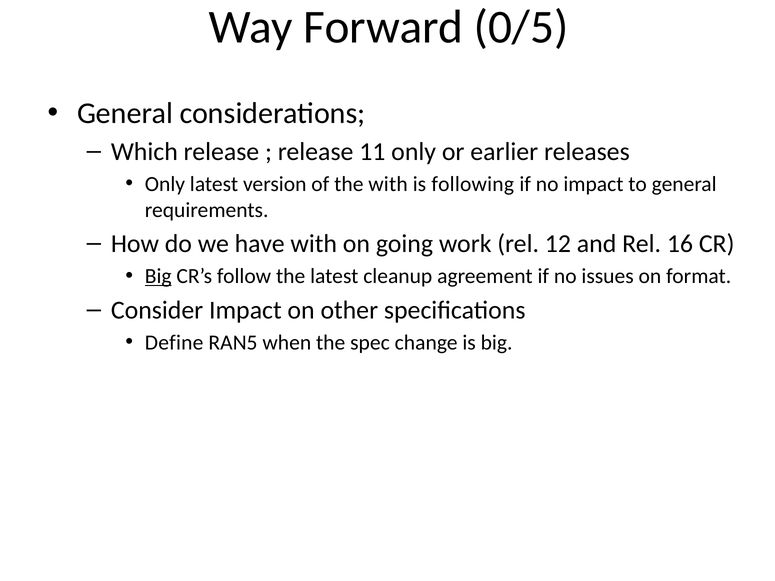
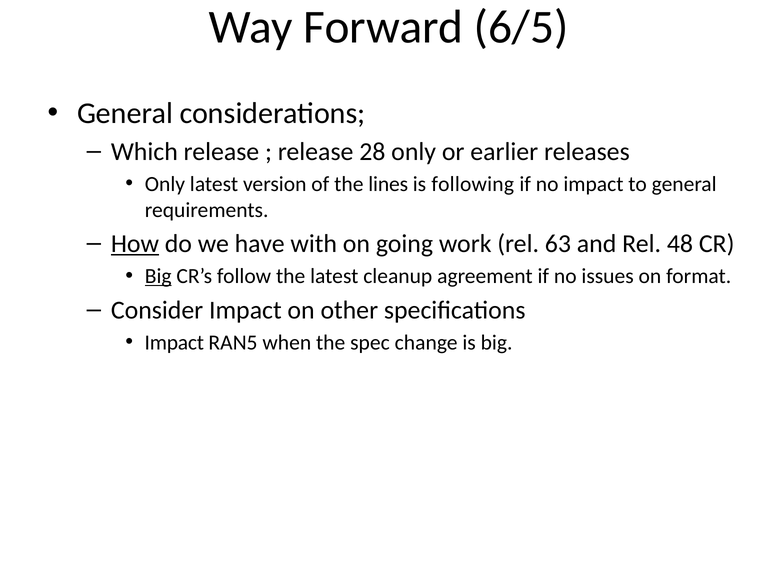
0/5: 0/5 -> 6/5 (521, 27)
11: 11 -> 28 (372, 152)
the with: with -> lines (388, 184)
How underline: none -> present (135, 244)
12: 12 -> 63 (558, 244)
16: 16 -> 48 (680, 244)
Define: Define -> Impact (174, 343)
